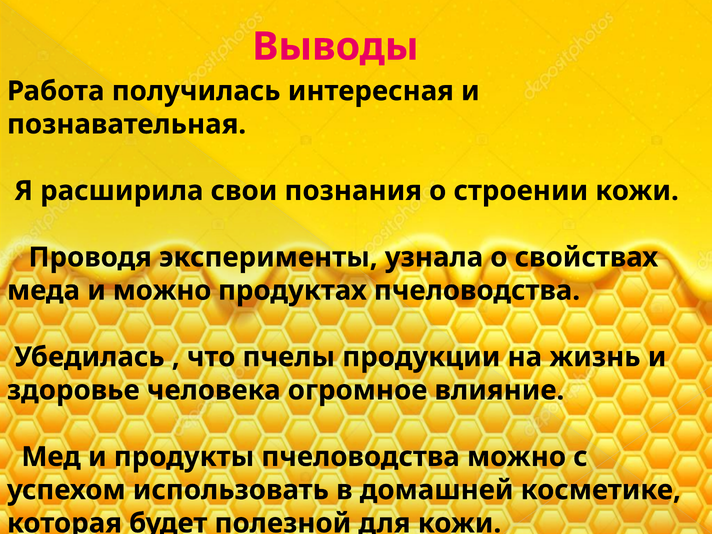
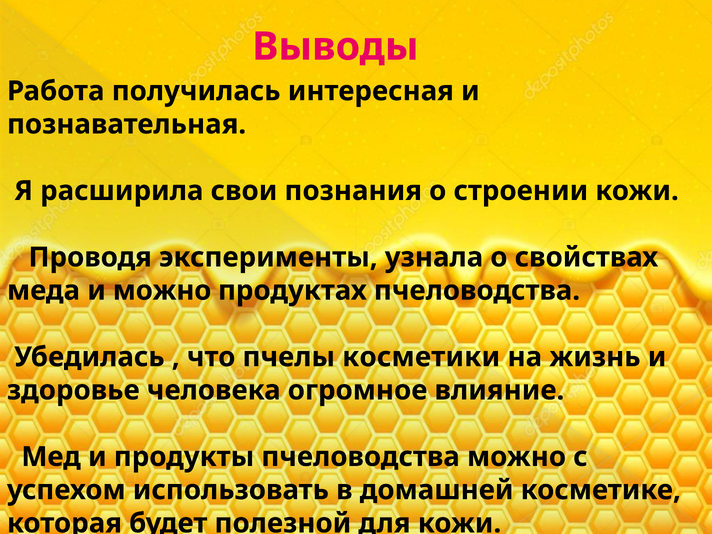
продукции: продукции -> косметики (421, 357)
